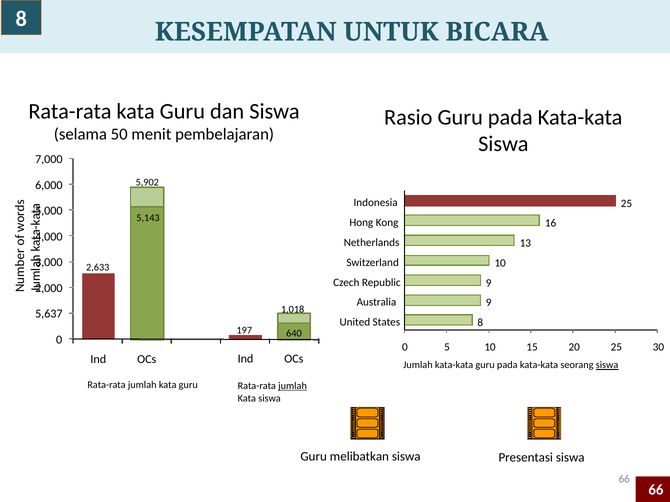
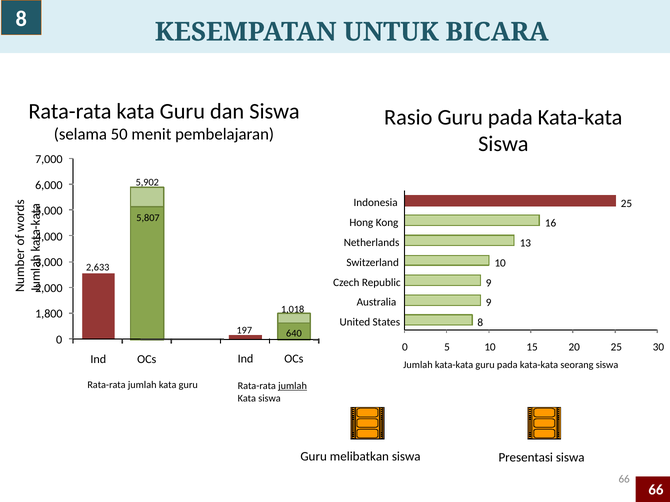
5,143: 5,143 -> 5,807 (148, 218)
5,637: 5,637 -> 1,800 (49, 314)
siswa underline: present -> none (607, 365)
